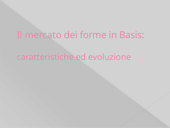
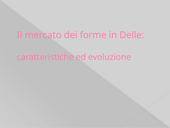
Basis: Basis -> Delle (132, 35)
